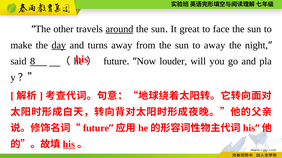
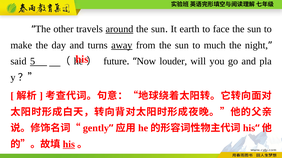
great: great -> earth (190, 29)
day underline: present -> none (59, 45)
away underline: none -> present (122, 45)
to away: away -> much (215, 45)
8: 8 -> 5 (33, 62)
future: future -> gently (96, 129)
